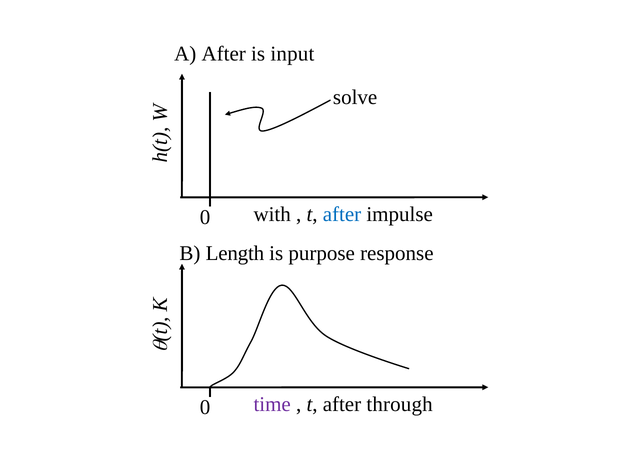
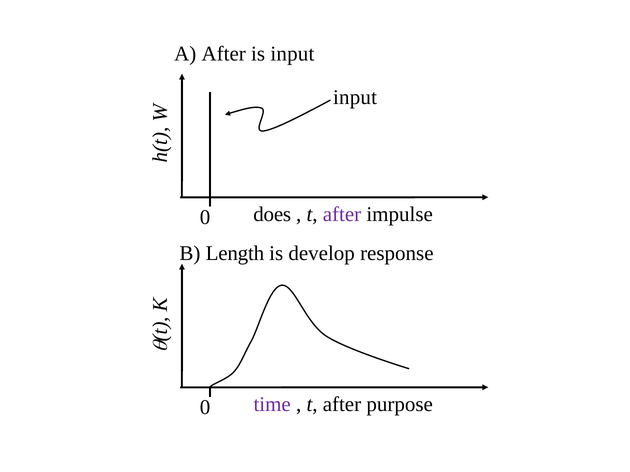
solve: solve -> input (355, 97)
with: with -> does (272, 215)
after colour: blue -> purple (342, 215)
purpose: purpose -> develop (322, 253)
through: through -> purpose (400, 405)
